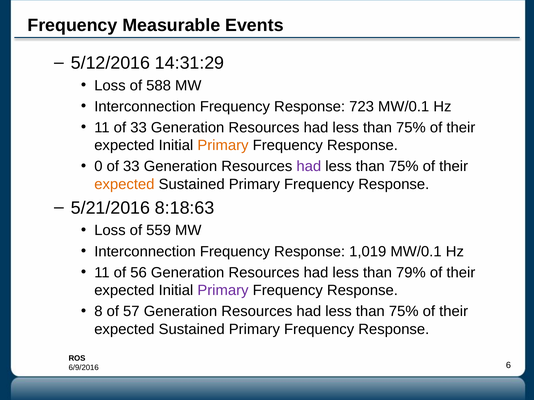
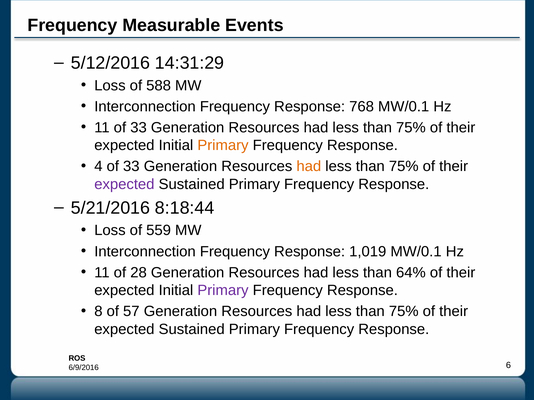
723: 723 -> 768 (362, 107)
0: 0 -> 4 (98, 167)
had colour: purple -> orange (309, 167)
expected colour: orange -> purple (124, 184)
8:18:63: 8:18:63 -> 8:18:44 (185, 208)
56: 56 -> 28 (139, 273)
79%: 79% -> 64% (411, 273)
